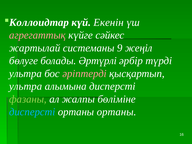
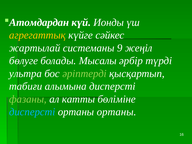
Коллоидтар: Коллоидтар -> Атомдардан (39, 22)
Екенін: Екенін -> Ионды (109, 22)
агрегаттық colour: pink -> yellow (37, 35)
Әртүрлі: Әртүрлі -> Мысалы (98, 61)
әріптерді colour: pink -> light green (85, 74)
ультра: ультра -> табиғи (26, 86)
жалпы: жалпы -> катты (78, 99)
